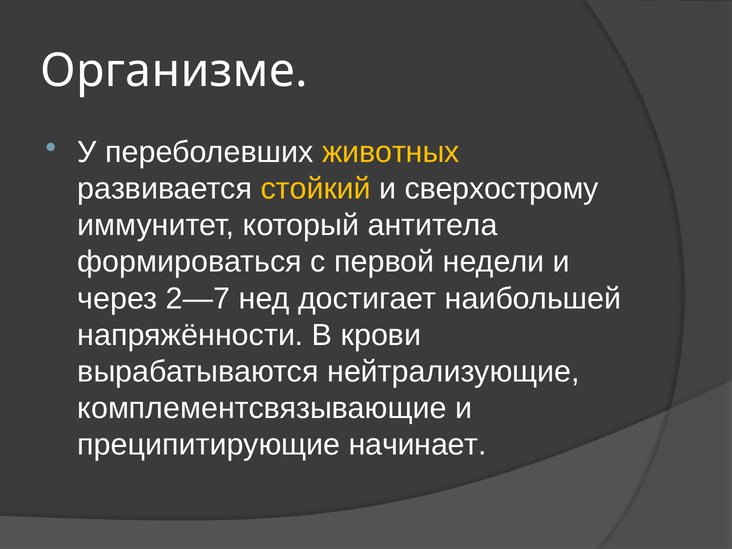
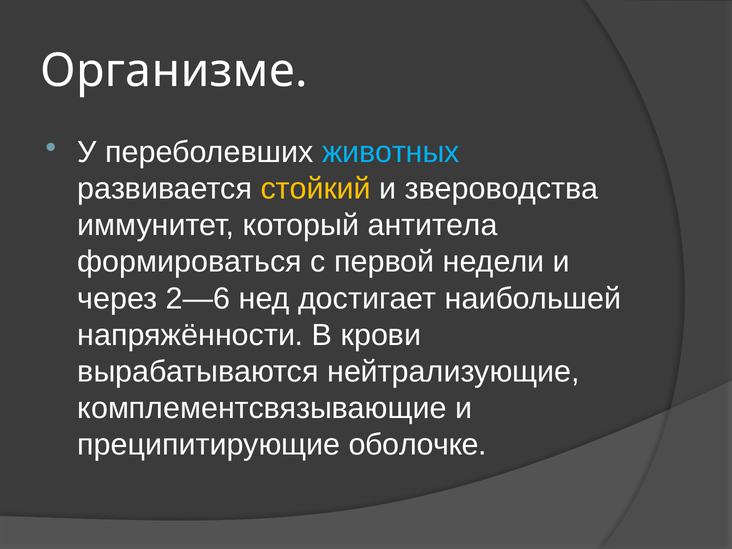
животных colour: yellow -> light blue (391, 152)
сверхострому: сверхострому -> звероводства (502, 189)
2—7: 2—7 -> 2—6 (198, 299)
начинает: начинает -> оболочке (418, 445)
